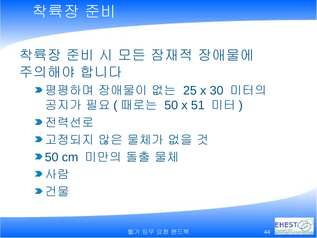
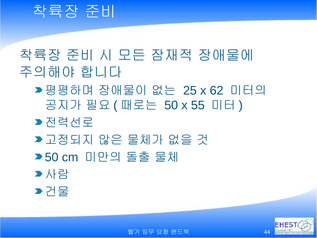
30: 30 -> 62 (217, 90)
51: 51 -> 55 (198, 105)
